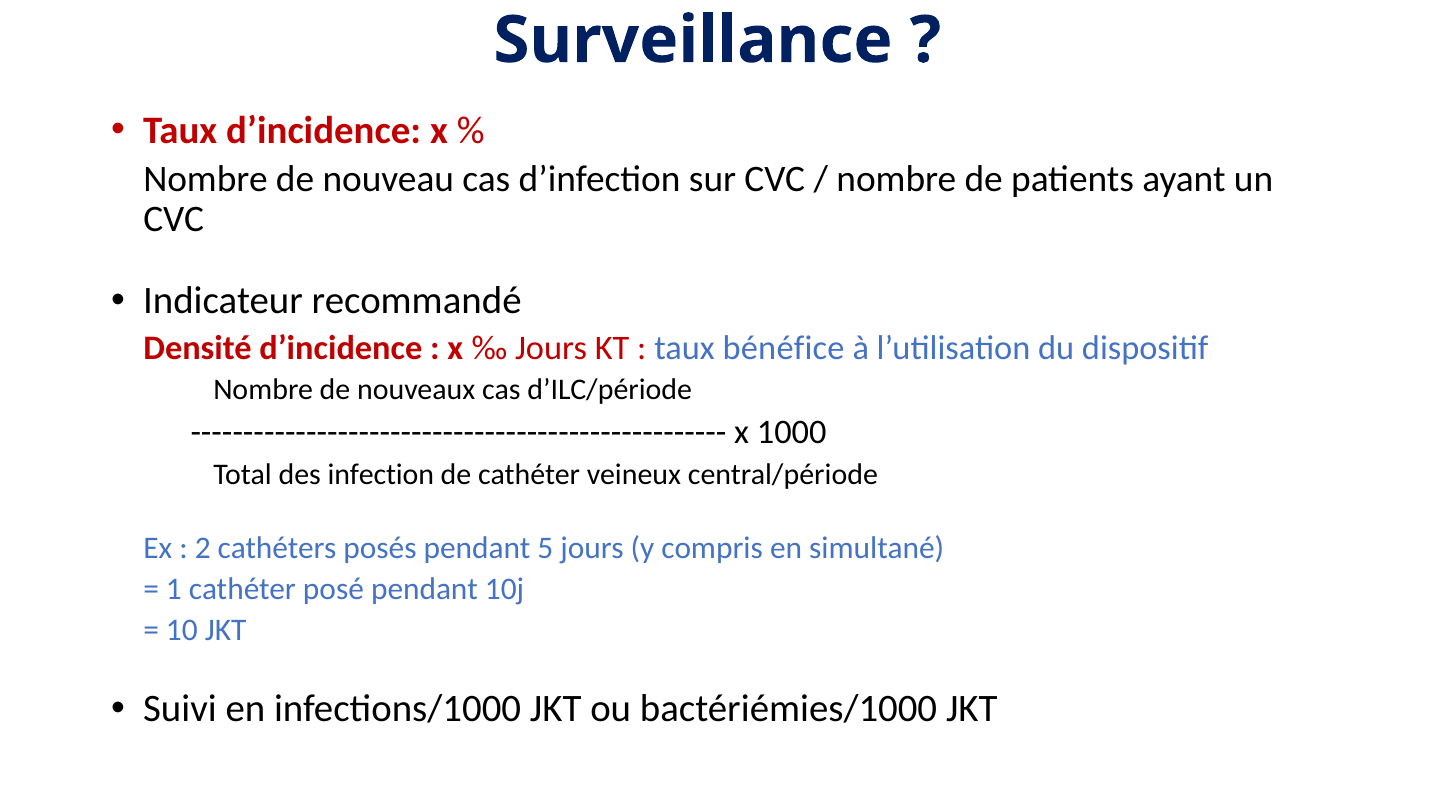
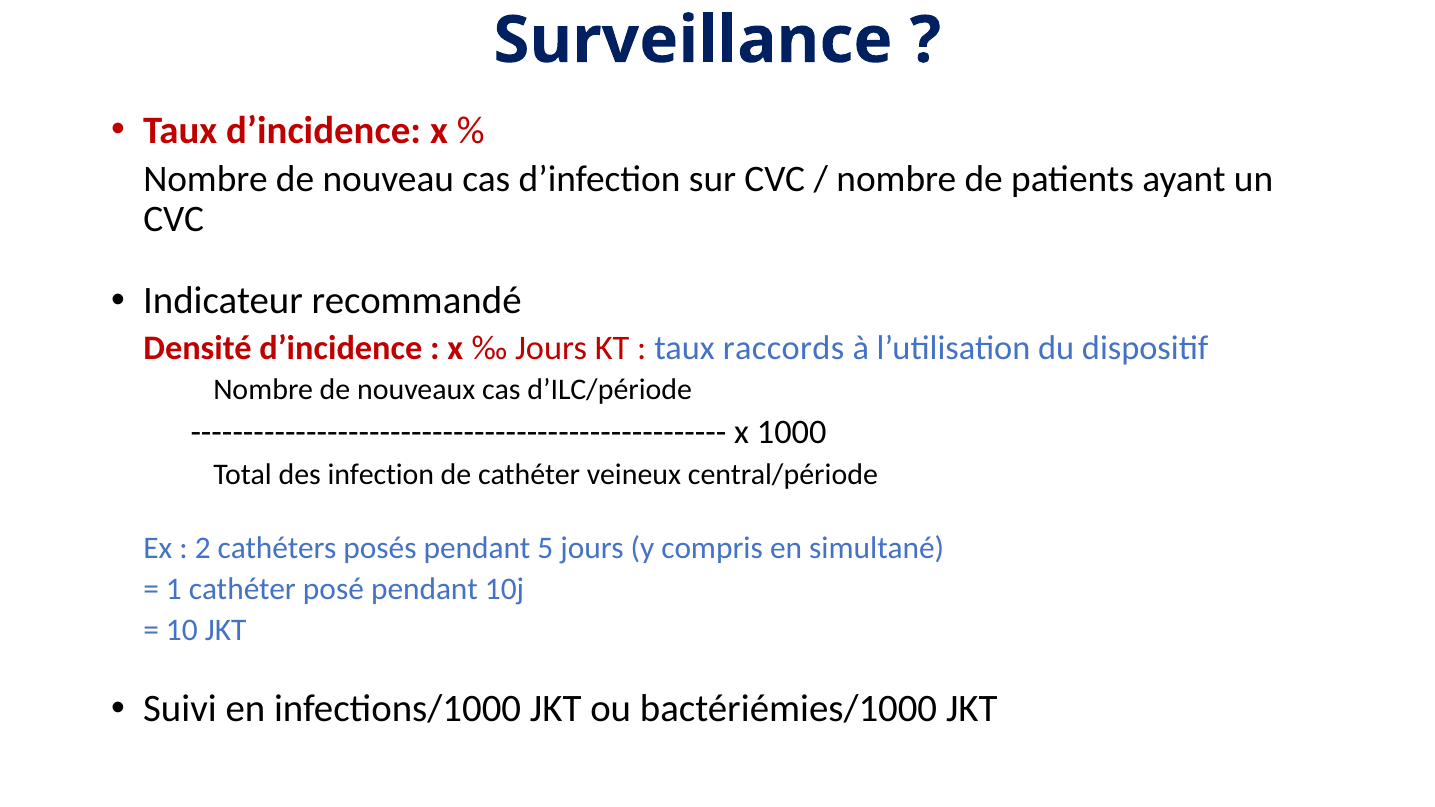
bénéfice: bénéfice -> raccords (784, 348)
